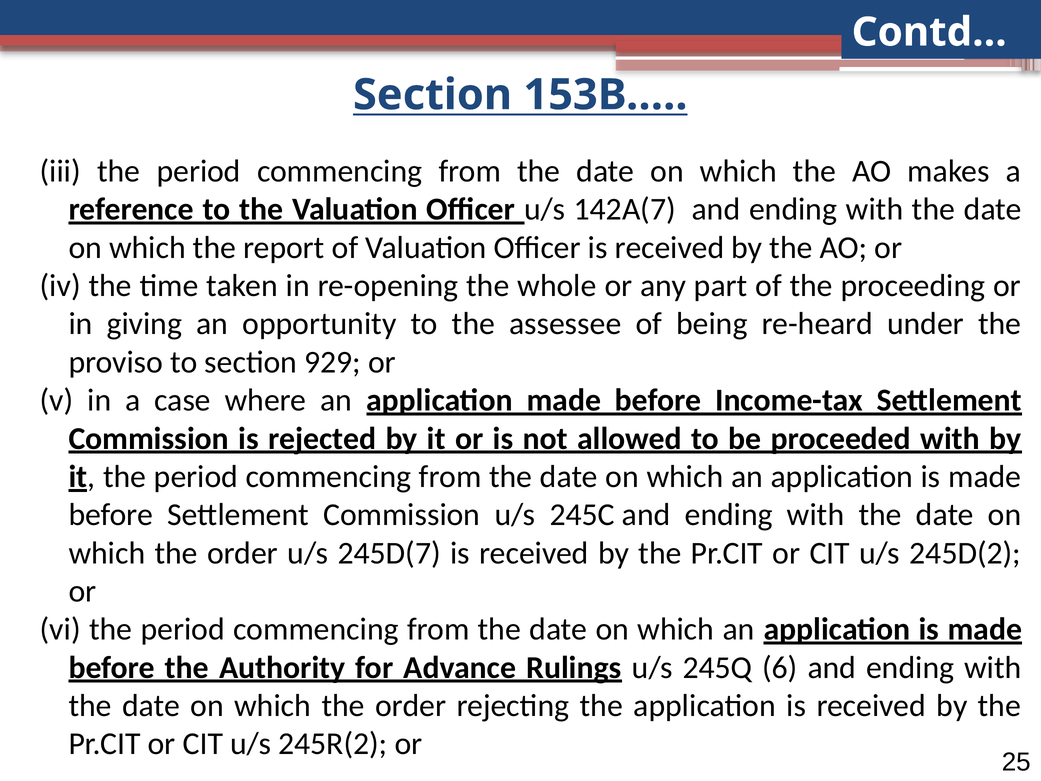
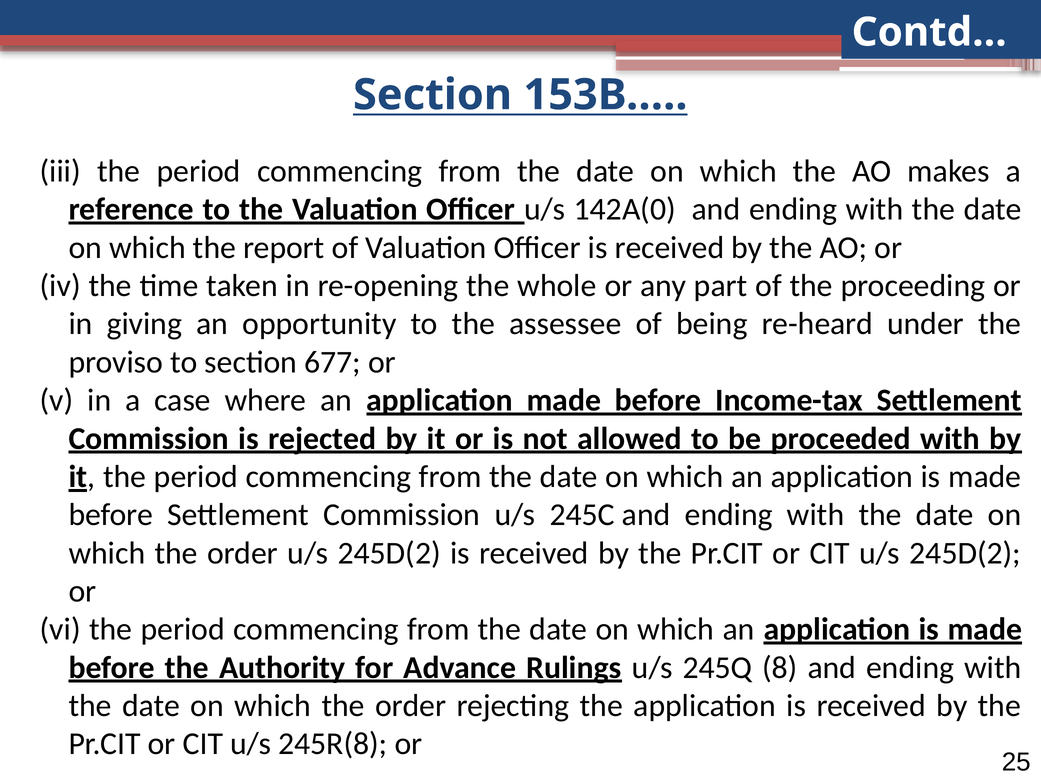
142A(7: 142A(7 -> 142A(0 (625, 209)
929: 929 -> 677 (333, 362)
order u/s 245D(7: 245D(7 -> 245D(2 (389, 553)
6: 6 -> 8 (780, 667)
245R(2: 245R(2 -> 245R(8 (333, 744)
